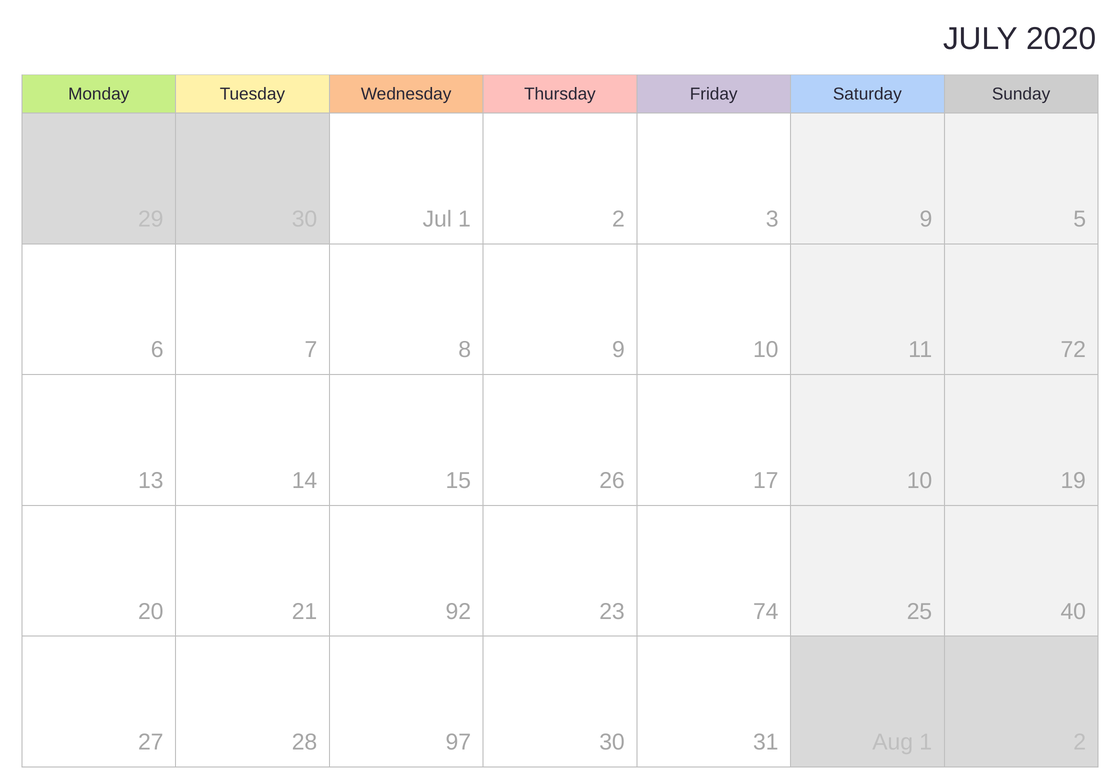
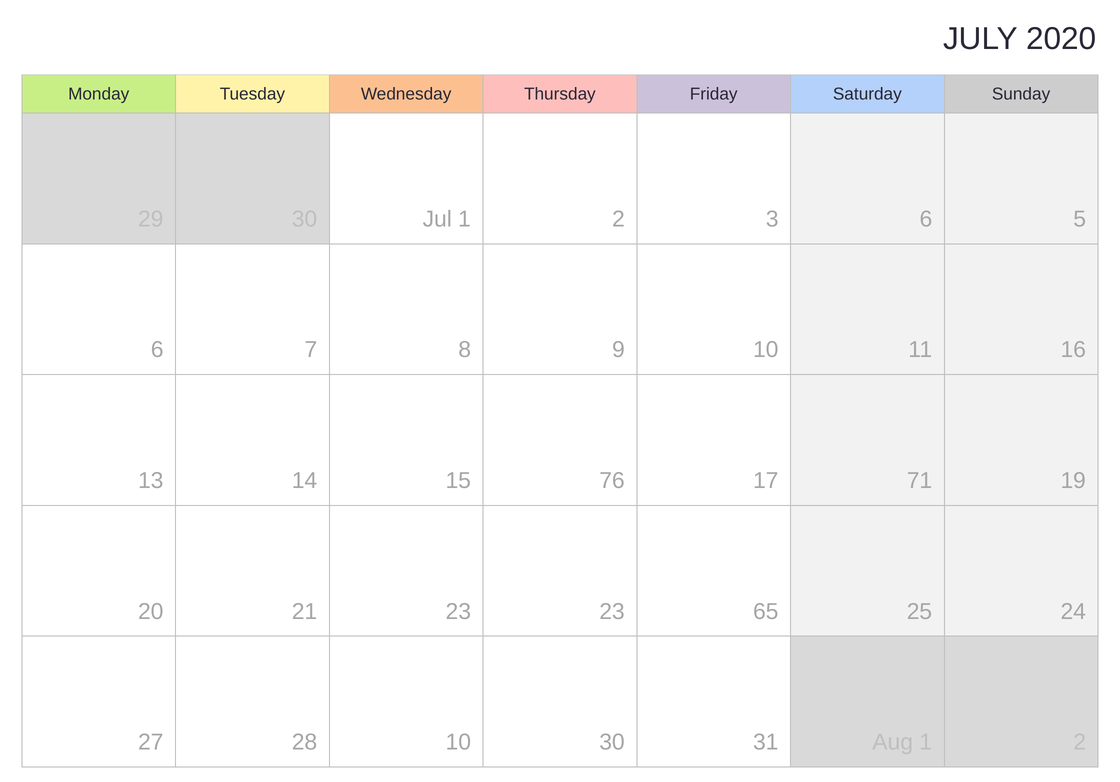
3 9: 9 -> 6 (926, 219)
72: 72 -> 16 (1073, 350)
26: 26 -> 76 (612, 480)
17 10: 10 -> 71 (920, 480)
21 92: 92 -> 23 (458, 611)
74: 74 -> 65 (766, 611)
40: 40 -> 24 (1073, 611)
28 97: 97 -> 10 (458, 742)
